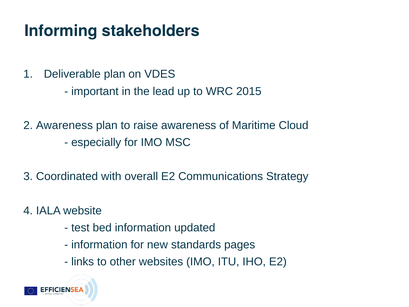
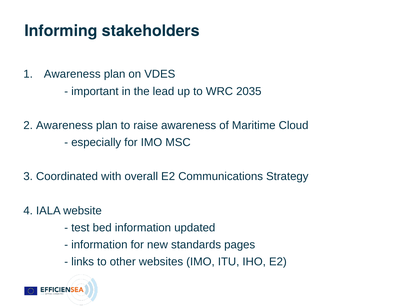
Deliverable: Deliverable -> Awareness (72, 74)
2015: 2015 -> 2035 (249, 91)
